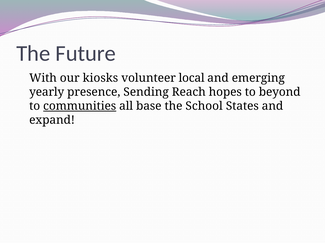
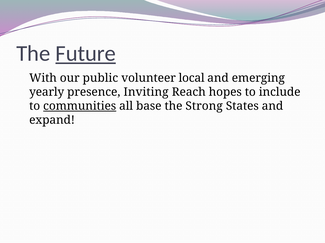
Future underline: none -> present (86, 54)
kiosks: kiosks -> public (100, 78)
Sending: Sending -> Inviting (146, 92)
beyond: beyond -> include (280, 92)
School: School -> Strong (204, 106)
